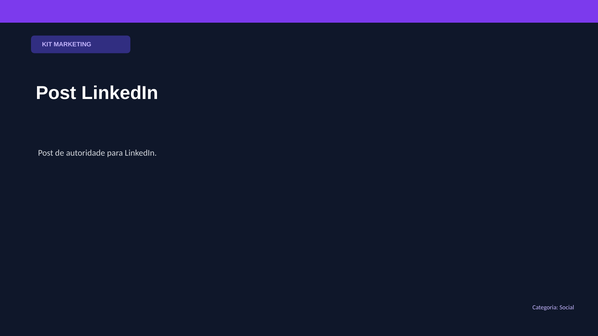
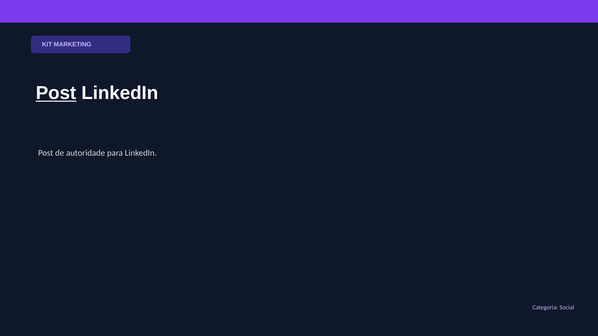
Post underline: none -> present (56, 93)
